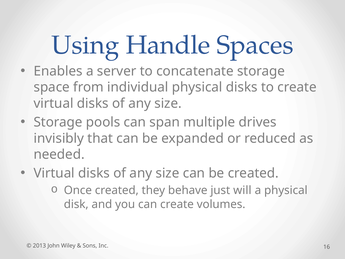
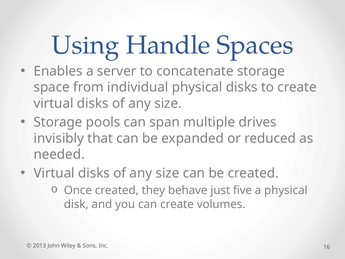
will: will -> five (242, 190)
